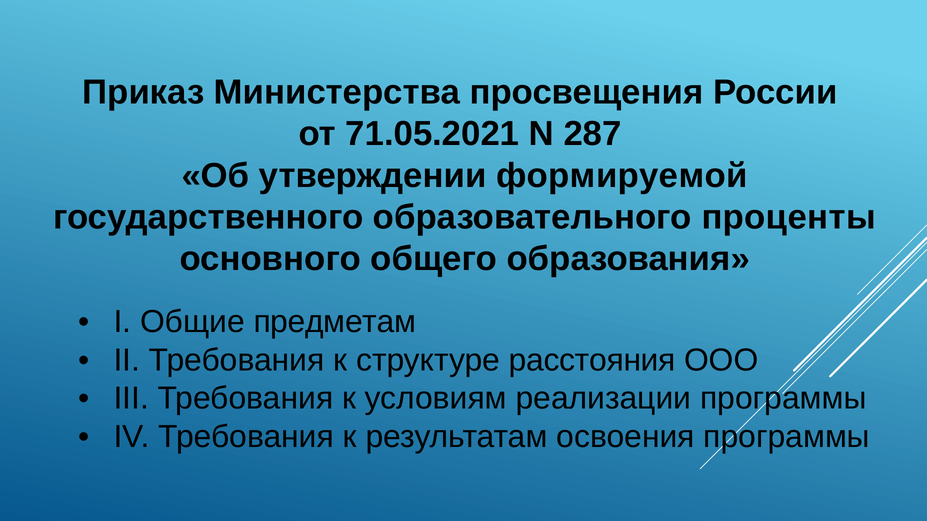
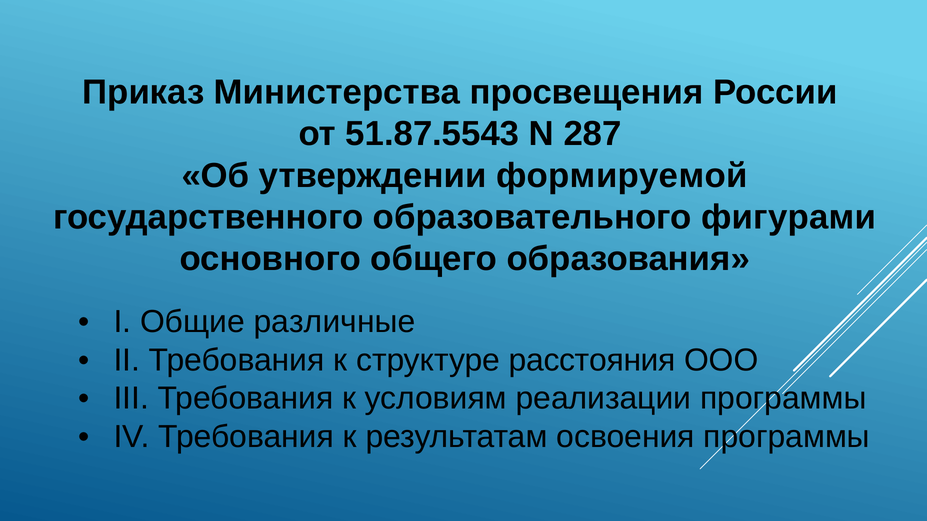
71.05.2021: 71.05.2021 -> 51.87.5543 (432, 134)
проценты: проценты -> фигурами (789, 218)
предметам: предметам -> различные (335, 322)
